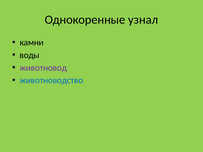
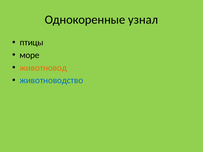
камни: камни -> птицы (32, 43)
воды: воды -> море (30, 55)
животновод colour: purple -> orange (43, 68)
